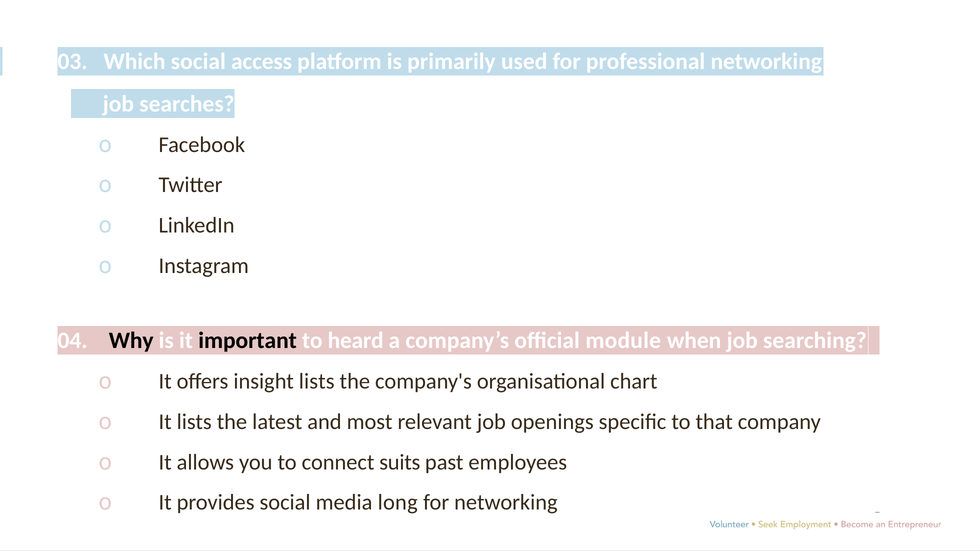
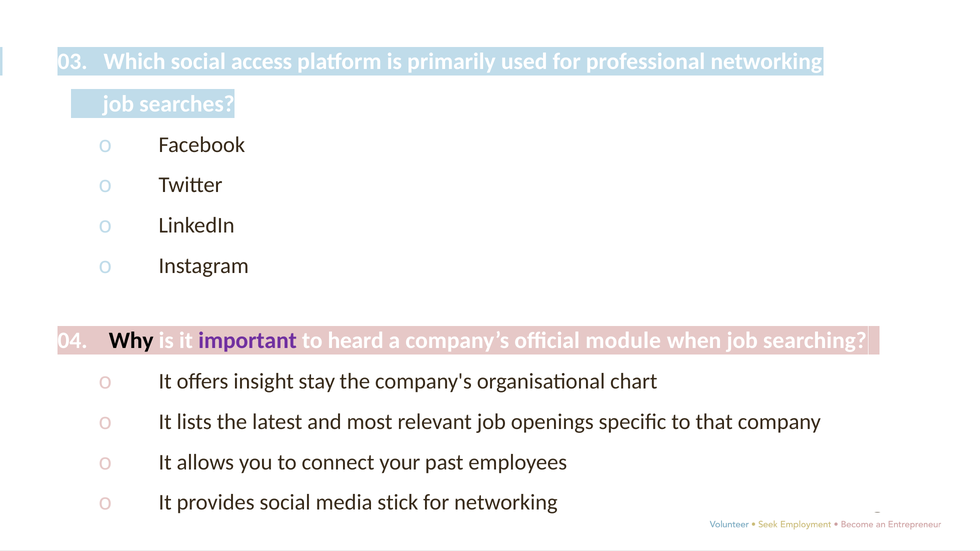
important colour: black -> purple (248, 341)
insight lists: lists -> stay (317, 382)
suits: suits -> your (400, 462)
long: long -> stick (398, 503)
